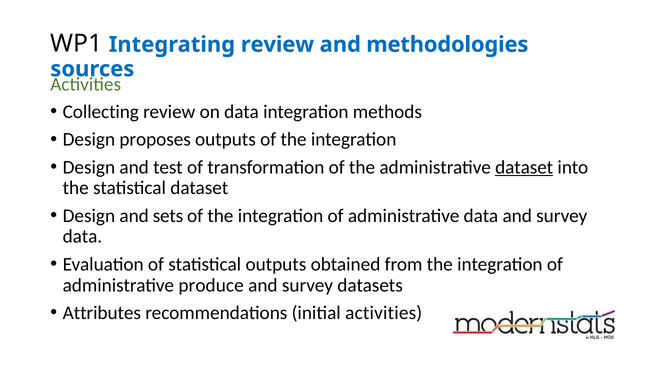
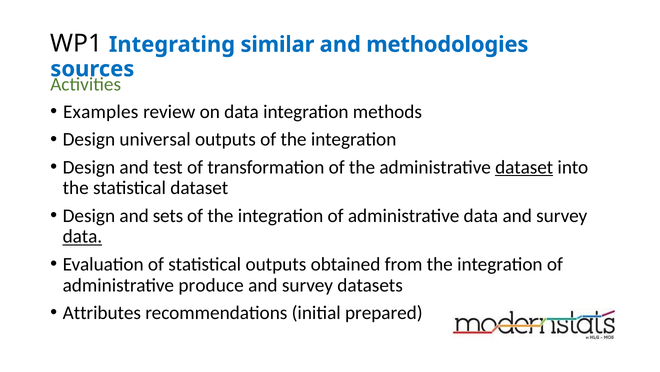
Integrating review: review -> similar (277, 44)
Collecting: Collecting -> Examples (101, 112)
proposes: proposes -> universal (155, 139)
data underline: none -> present (82, 236)
initial activities: activities -> prepared (384, 312)
